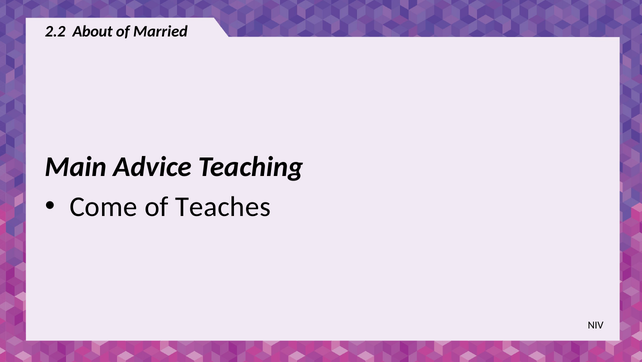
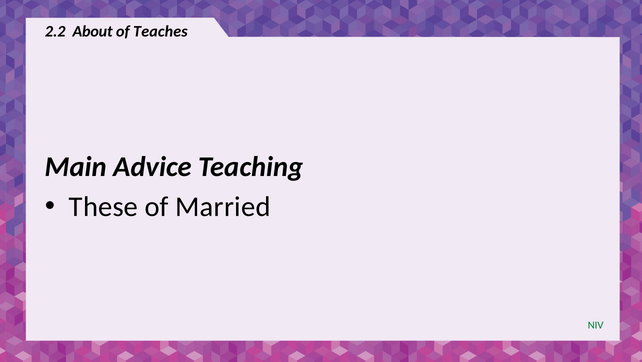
Married: Married -> Teaches (160, 31)
Come: Come -> These (104, 207)
Teaches: Teaches -> Married (223, 207)
NIV colour: black -> green (596, 325)
